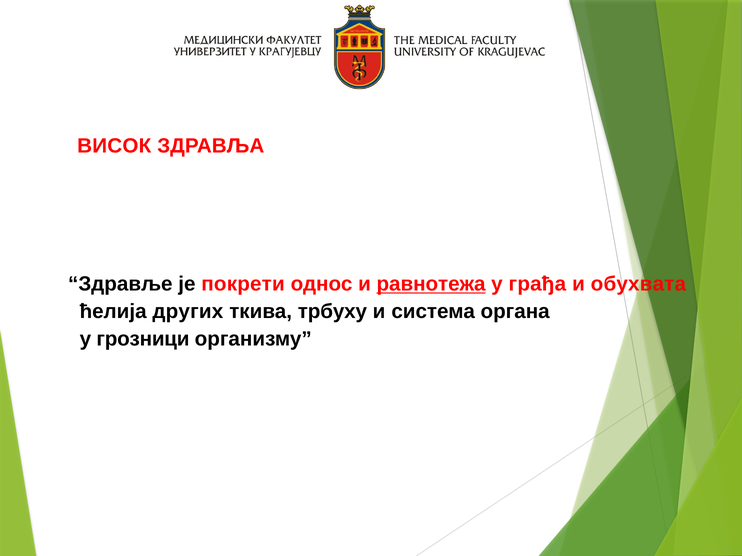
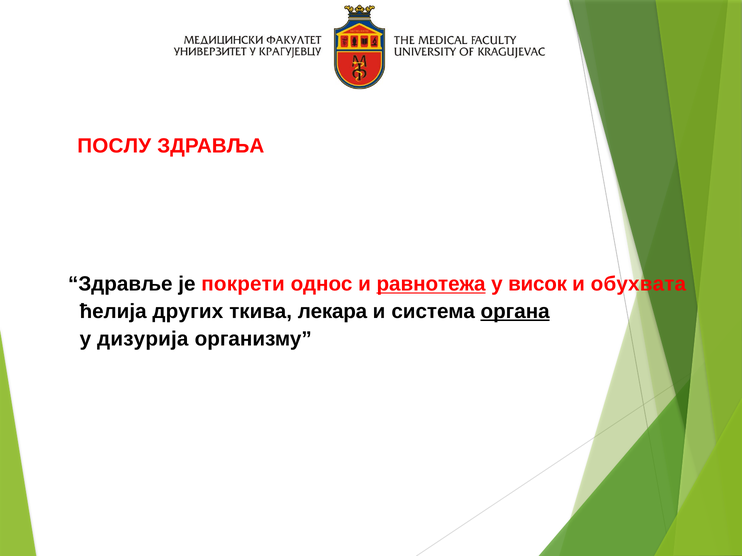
ВИСОК: ВИСОК -> ПОСЛУ (114, 146)
грађа: грађа -> висок (538, 284)
трбуху: трбуху -> лекара (332, 312)
органа underline: none -> present (515, 312)
грозници: грозници -> дизурија (143, 339)
